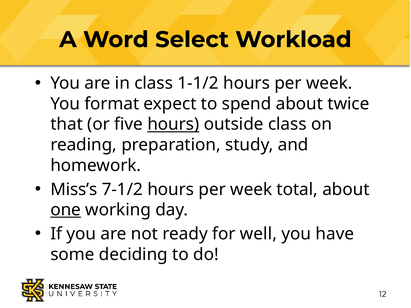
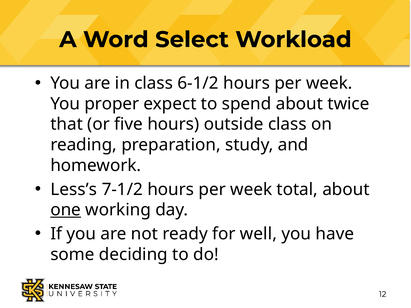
1-1/2: 1-1/2 -> 6-1/2 (198, 83)
format: format -> proper (112, 104)
hours underline: present -> none (173, 124)
Miss’s: Miss’s -> Less’s (74, 190)
